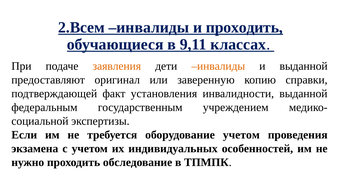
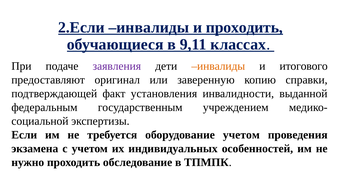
2.Всем: 2.Всем -> 2.Если (81, 27)
заявления colour: orange -> purple (117, 66)
и выданной: выданной -> итогового (304, 66)
